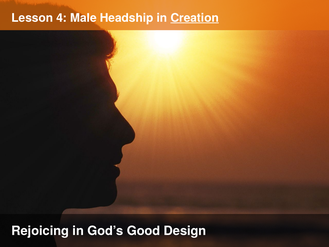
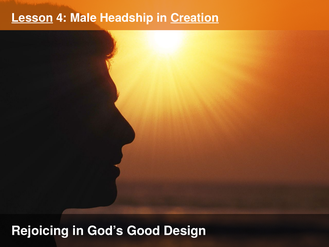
Lesson underline: none -> present (32, 18)
